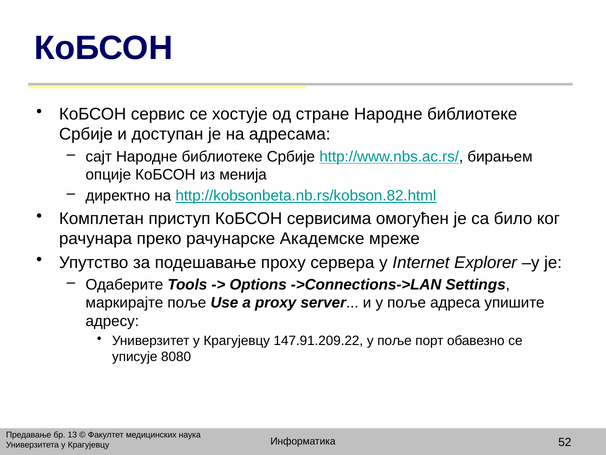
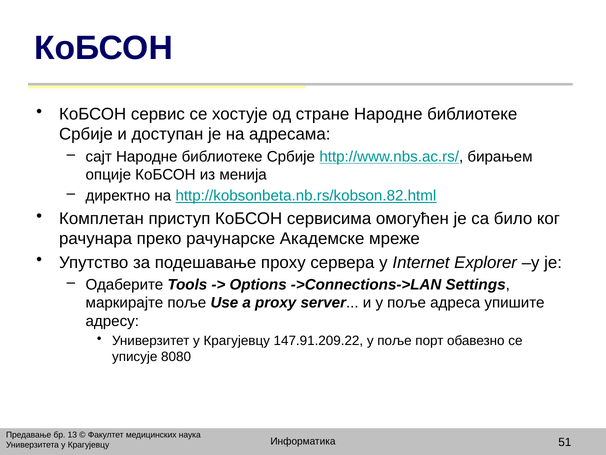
52: 52 -> 51 (565, 442)
